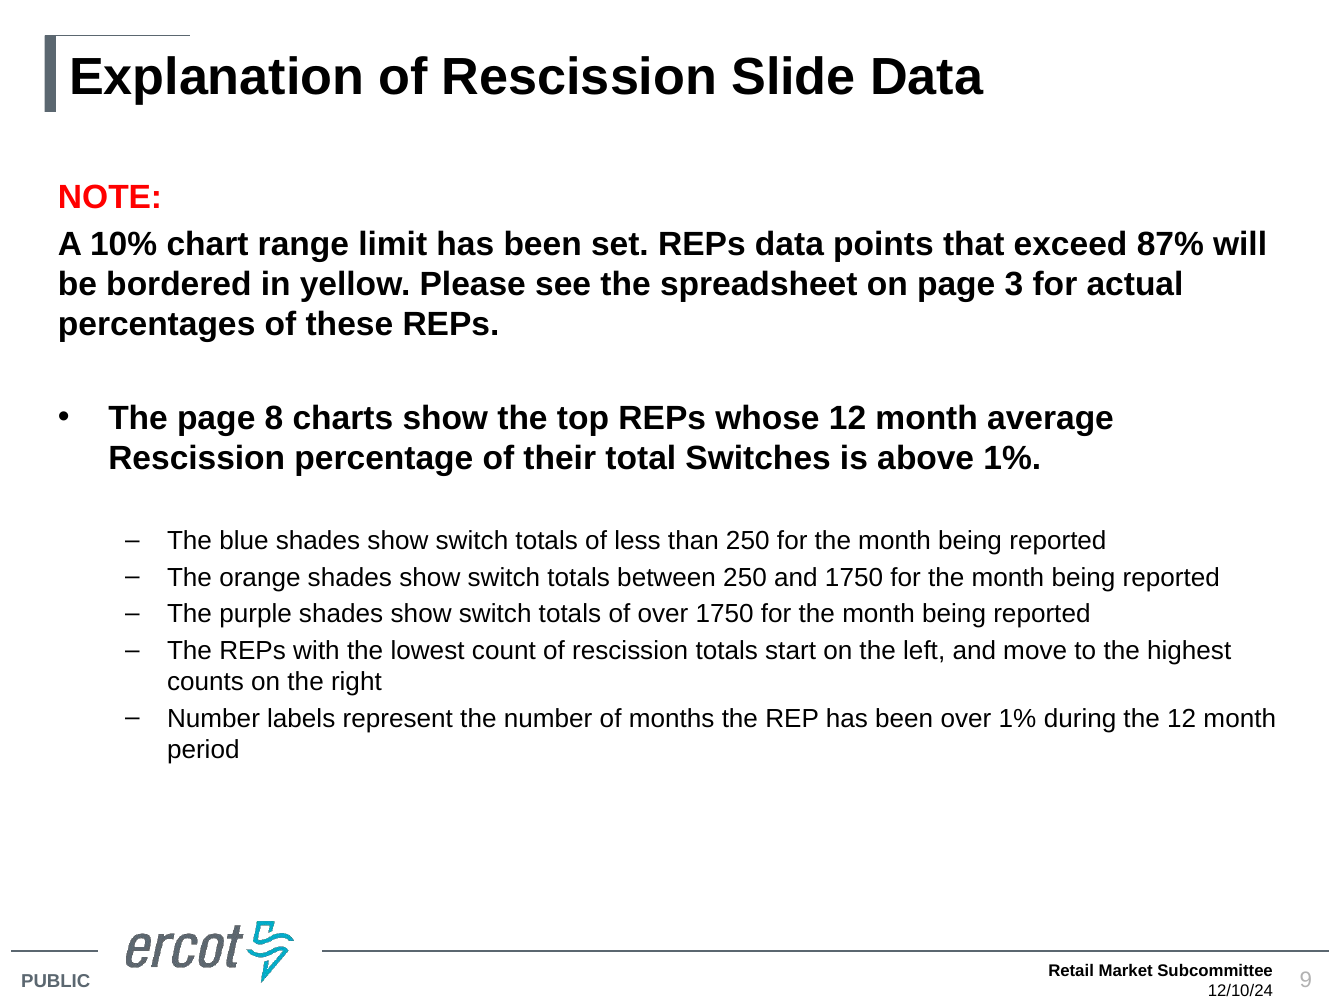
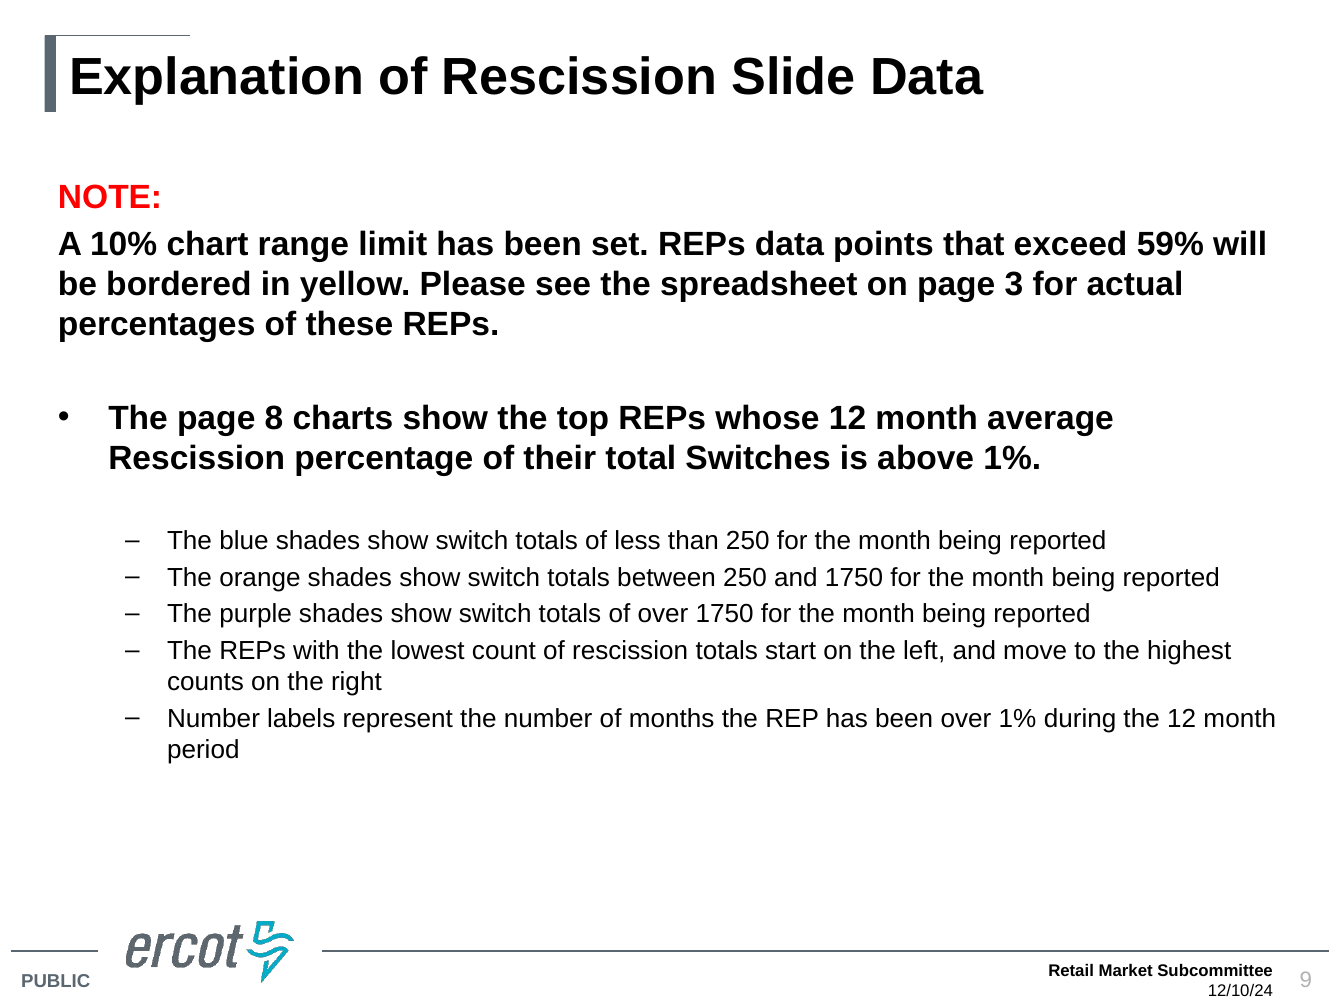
87%: 87% -> 59% (1170, 244)
